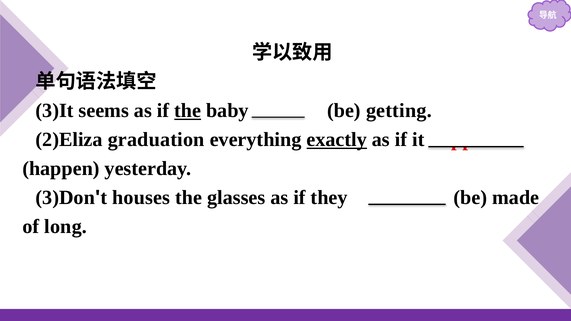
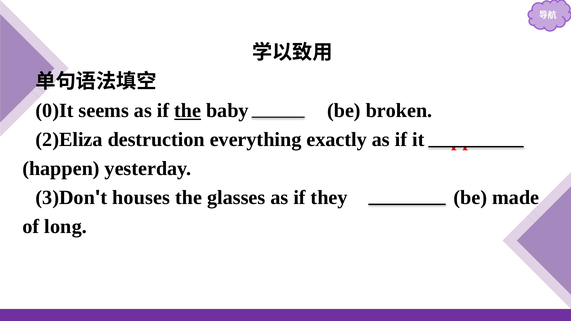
3)It: 3)It -> 0)It (55, 111)
getting: getting -> broken (399, 111)
graduation: graduation -> destruction (156, 140)
exactly underline: present -> none (337, 140)
